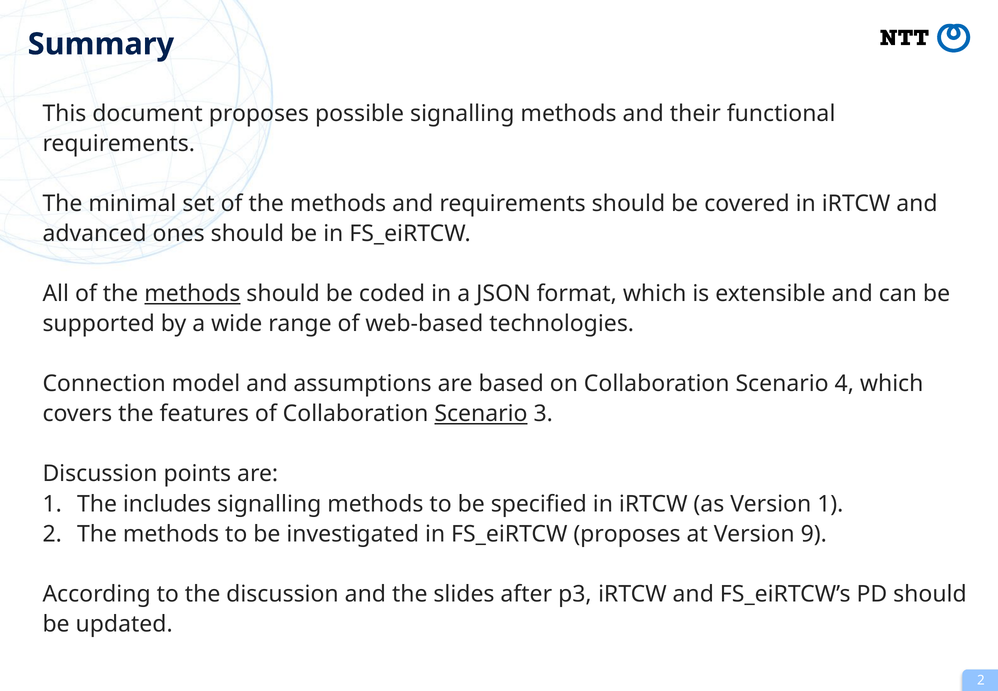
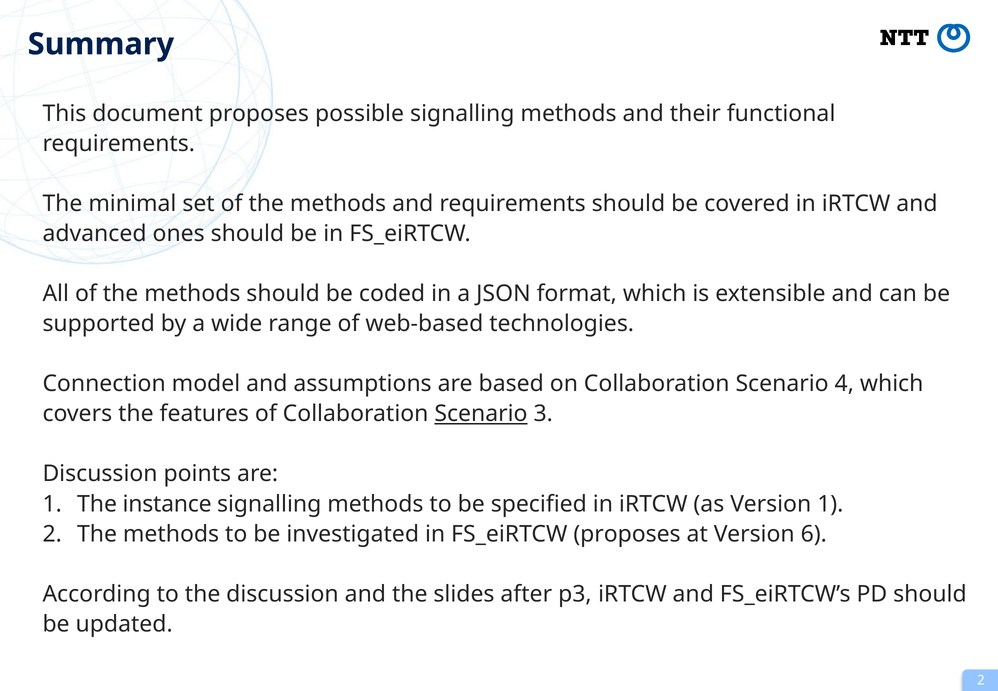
methods underline: present -> none (192, 294)
includes: includes -> instance (167, 504)
9: 9 -> 6 (814, 534)
